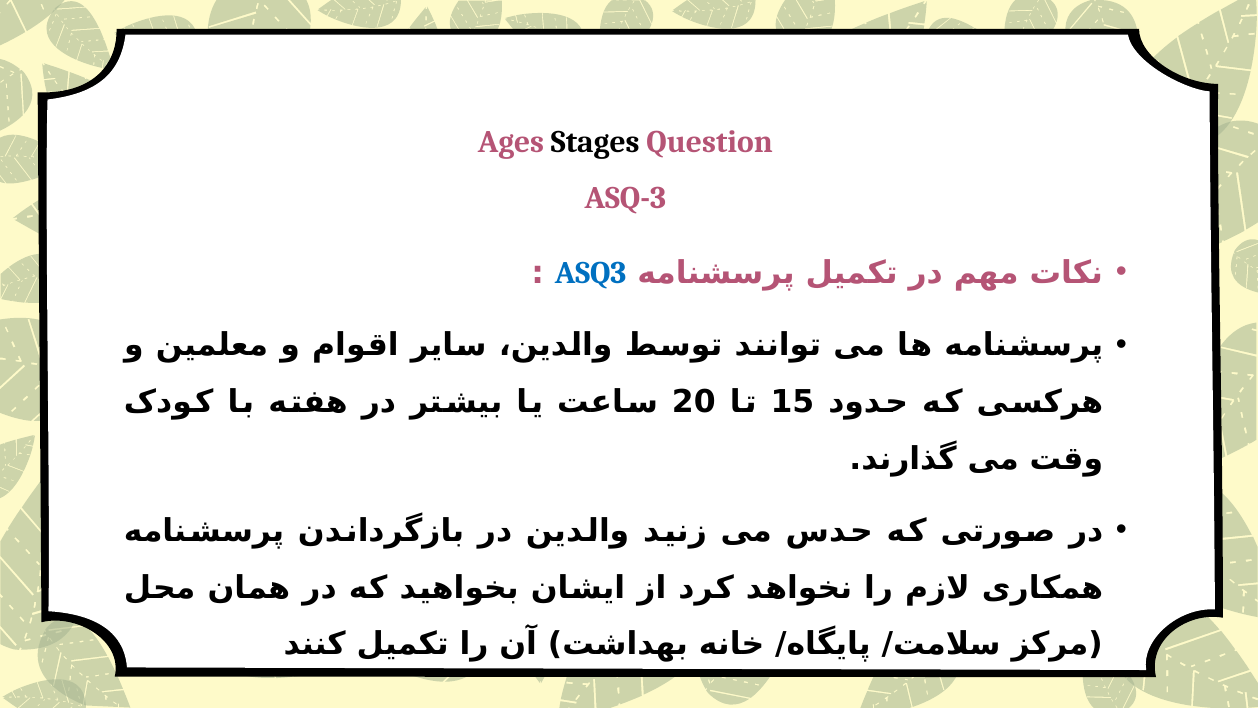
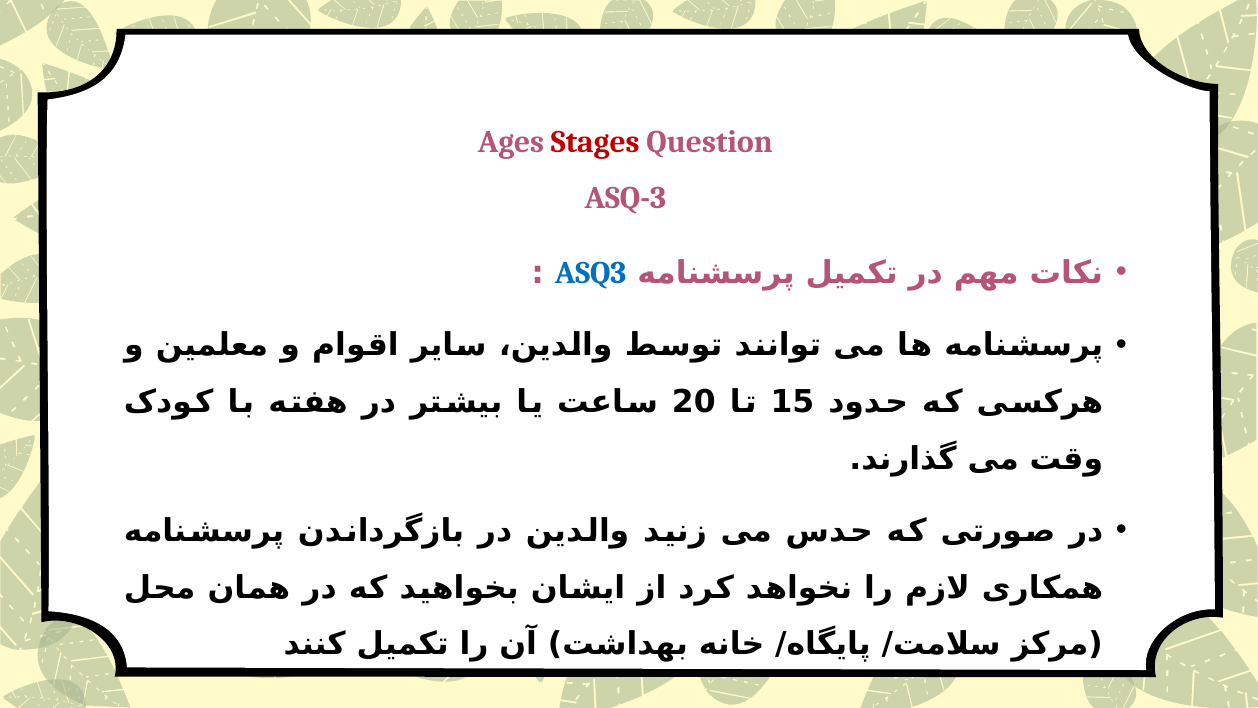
Stages colour: black -> red (595, 142)
